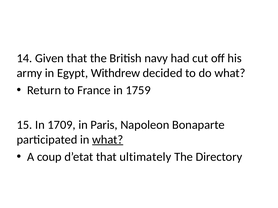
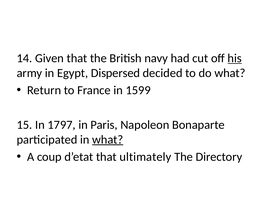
his underline: none -> present (235, 58)
Withdrew: Withdrew -> Dispersed (115, 73)
1759: 1759 -> 1599 (138, 90)
1709: 1709 -> 1797 (62, 125)
